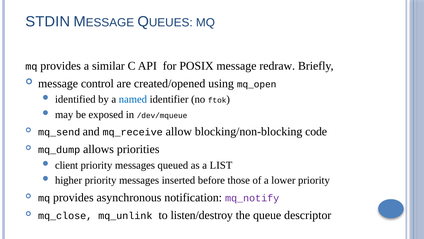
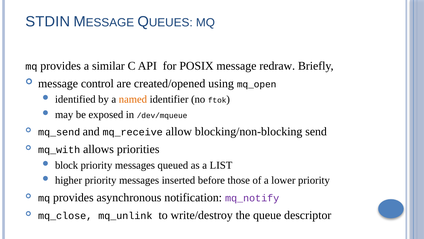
named colour: blue -> orange (133, 99)
code: code -> send (316, 131)
mq_dump: mq_dump -> mq_with (59, 150)
client: client -> block (67, 165)
listen/destroy: listen/destroy -> write/destroy (202, 215)
